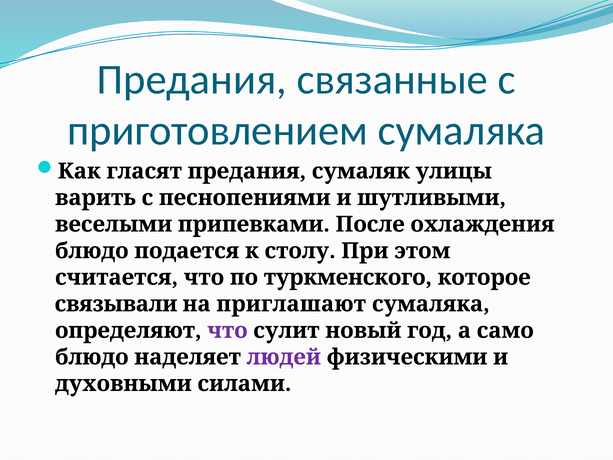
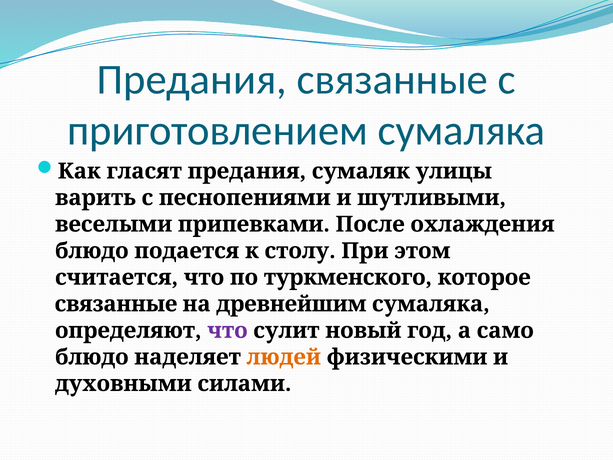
связывали: связывали -> связанные (116, 304)
приглашают: приглашают -> древнейшим (291, 304)
людей colour: purple -> orange (284, 357)
